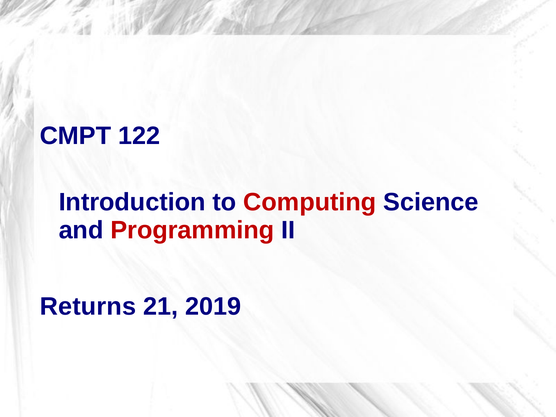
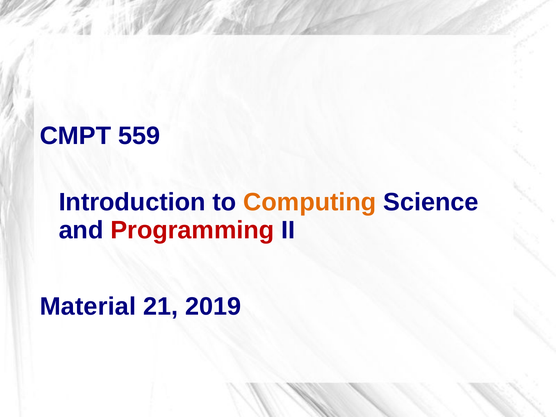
122: 122 -> 559 (139, 136)
Computing colour: red -> orange (310, 202)
Returns: Returns -> Material (88, 307)
